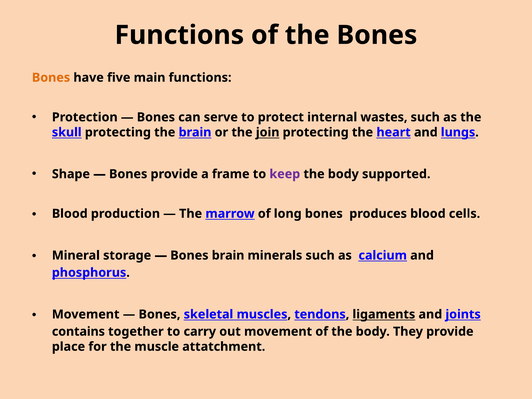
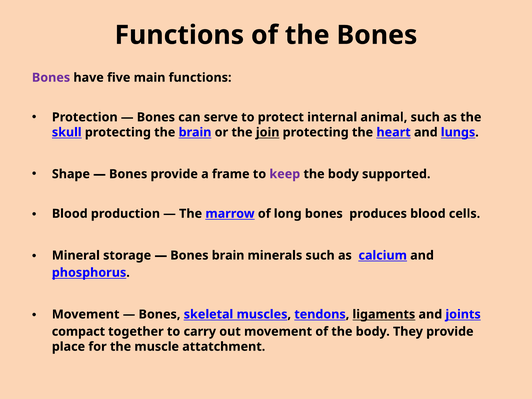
Bones colour: orange -> purple (51, 78)
wastes: wastes -> animal (384, 117)
contains: contains -> compact (78, 332)
